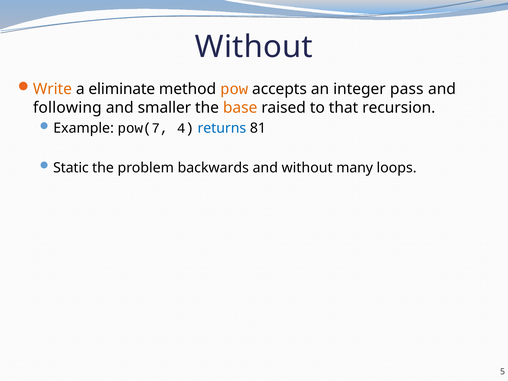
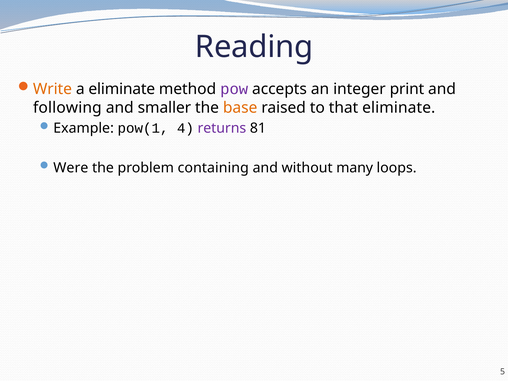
Without: Without -> Reading (254, 47)
pow colour: orange -> purple (234, 89)
pass: pass -> print (407, 89)
that recursion: recursion -> eliminate (399, 108)
pow(7: pow(7 -> pow(1 (143, 128)
returns colour: blue -> purple (222, 128)
Static: Static -> Were (71, 168)
backwards: backwards -> containing (213, 168)
